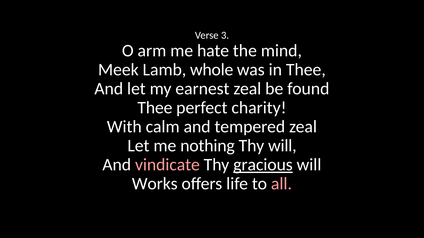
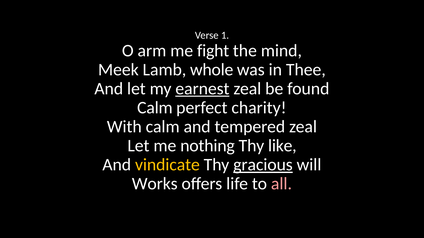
3: 3 -> 1 (225, 36)
hate: hate -> fight (213, 51)
earnest underline: none -> present (202, 89)
Thee: Thee -> Calm (155, 108)
Thy will: will -> like (282, 146)
vindicate colour: pink -> yellow (167, 165)
